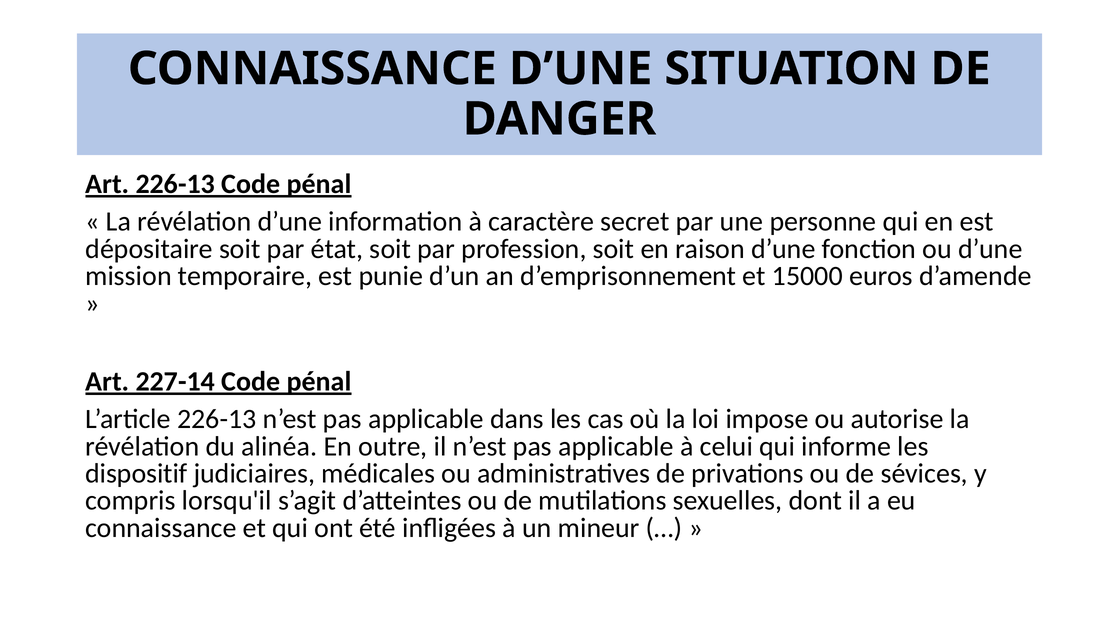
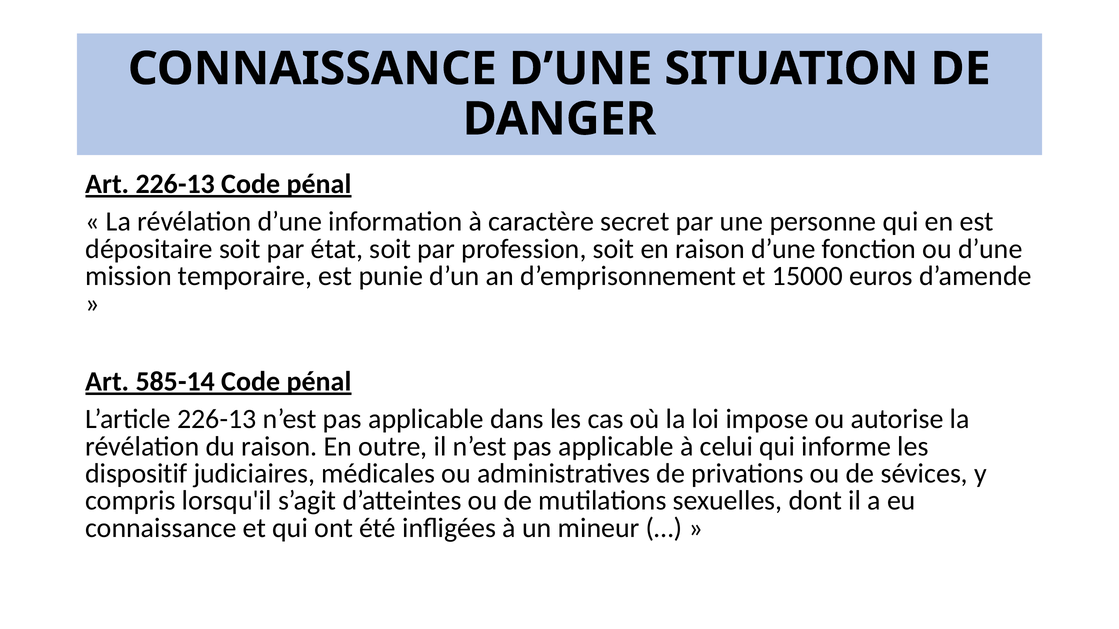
227-14: 227-14 -> 585-14 (175, 382)
du alinéa: alinéa -> raison (279, 447)
